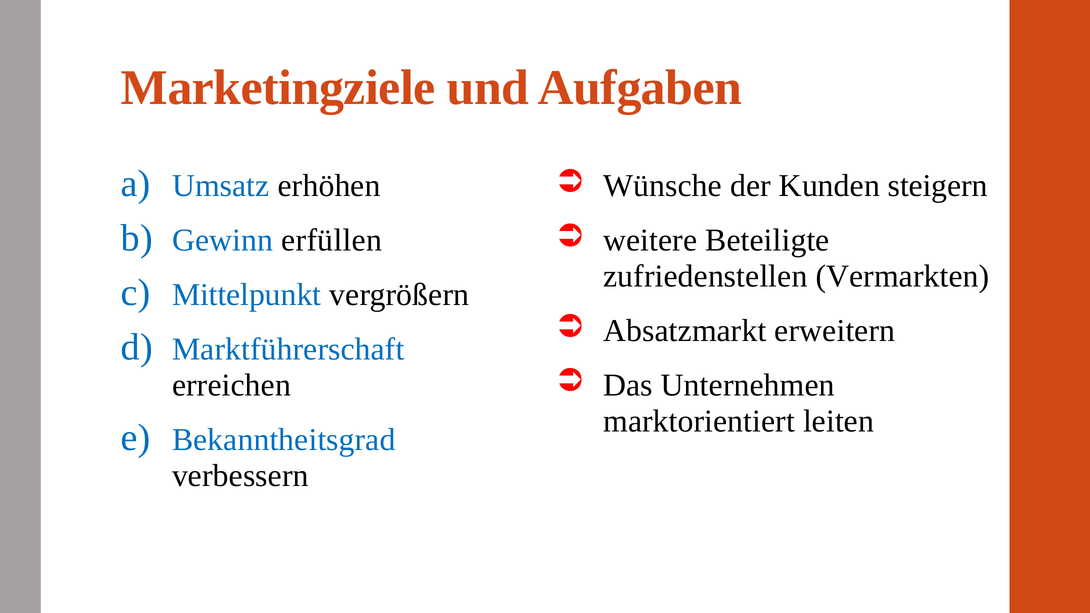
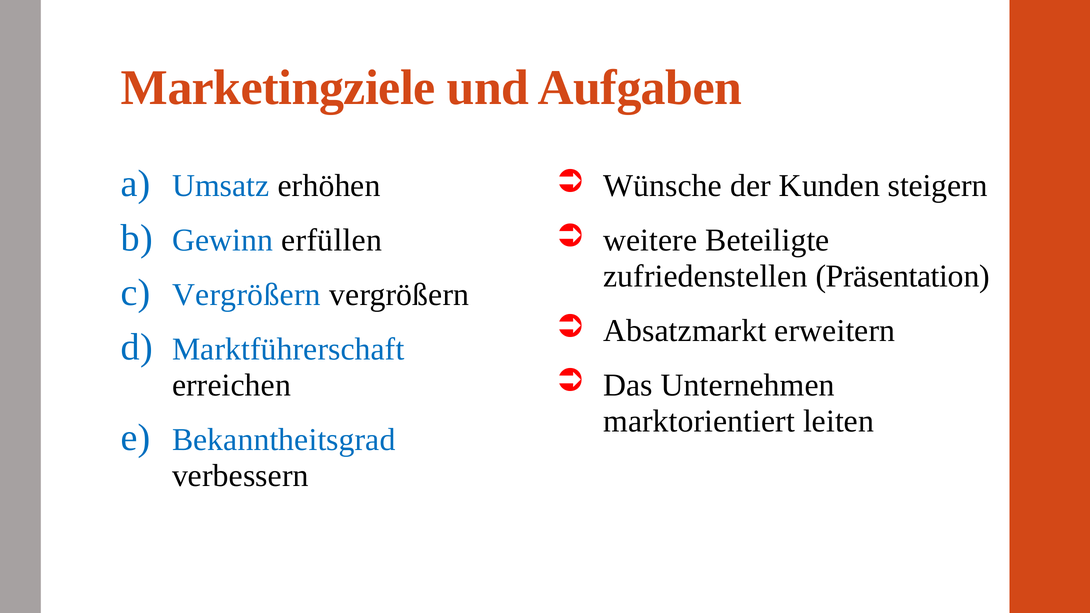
Vermarkten: Vermarkten -> Präsentation (903, 277)
Mittelpunkt: Mittelpunkt -> Vergrößern (246, 295)
